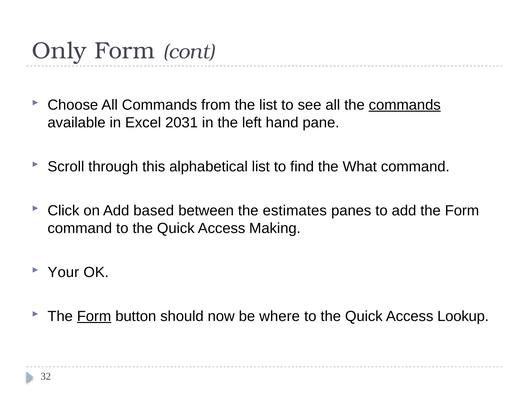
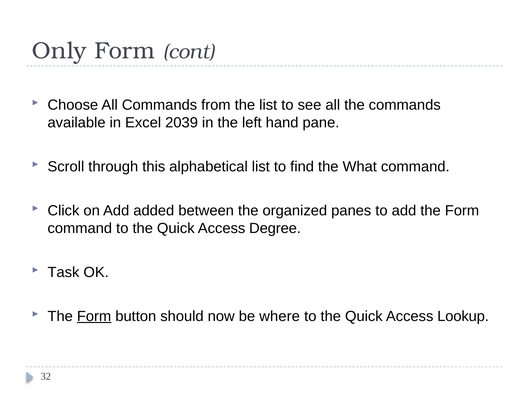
commands underline: present -> none (405, 105)
2031: 2031 -> 2039 (182, 123)
based: based -> added (154, 211)
estimates: estimates -> organized (295, 211)
Making: Making -> Degree (275, 229)
Your: Your -> Task (63, 273)
